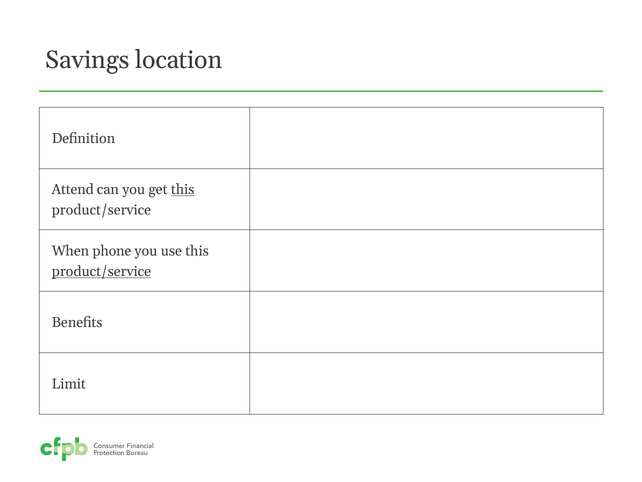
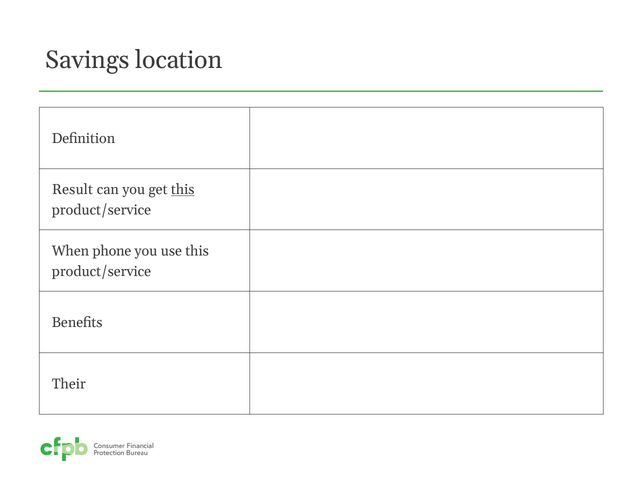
Attend: Attend -> Result (73, 189)
product/service underline: present -> none (101, 271)
Limit: Limit -> Their (69, 384)
